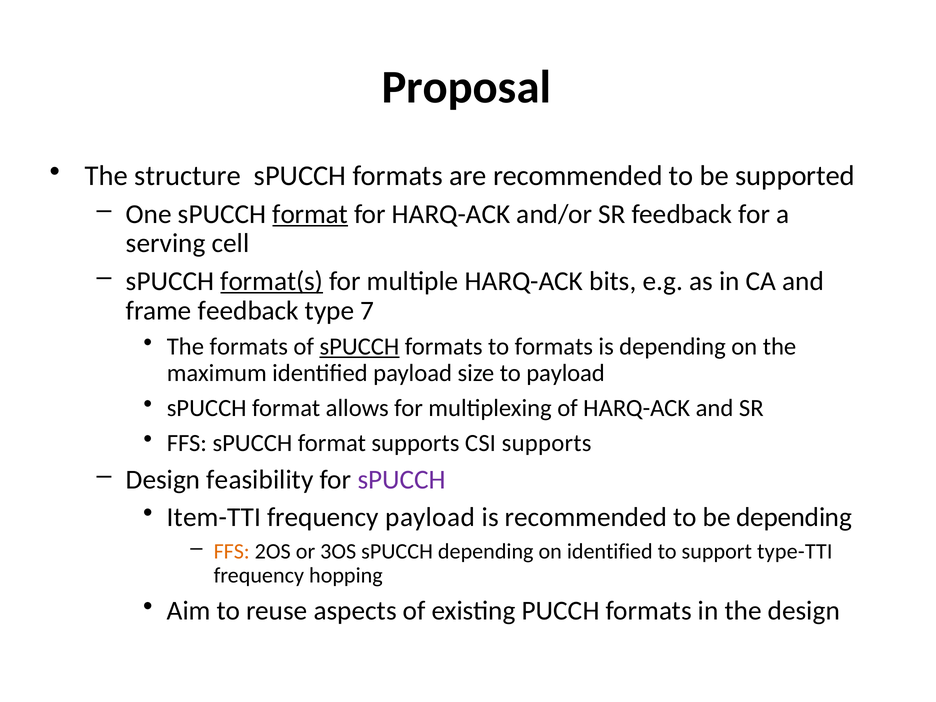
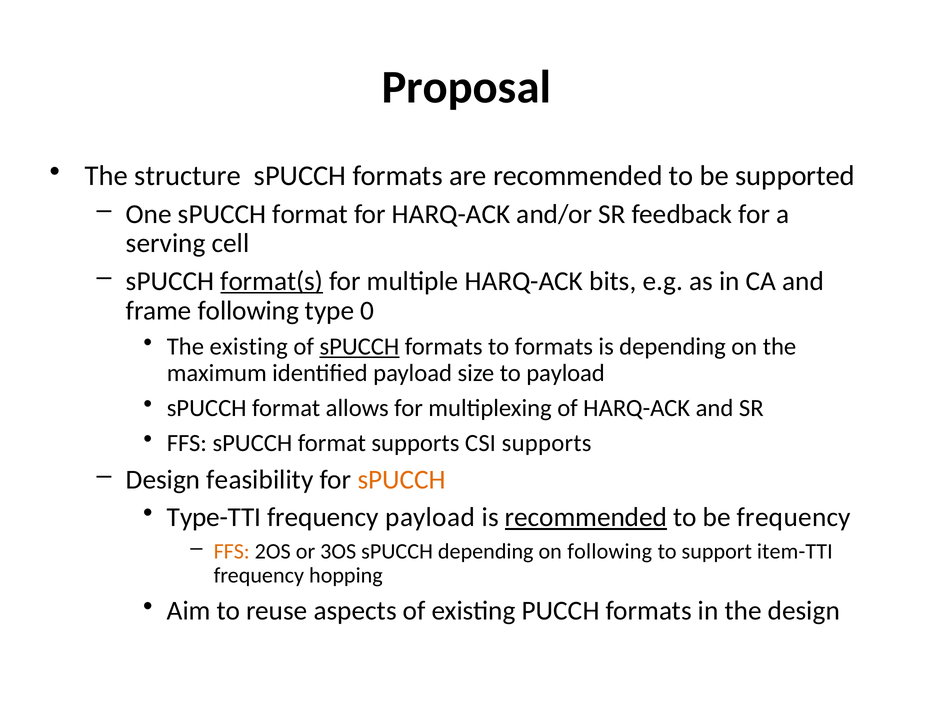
format underline: present -> none (310, 214)
frame feedback: feedback -> following (248, 311)
7: 7 -> 0 (367, 311)
The formats: formats -> existing (249, 347)
sPUCCH colour: purple -> orange (402, 480)
Item-TTI: Item-TTI -> Type-TTI (214, 517)
recommended underline: none -> present (586, 517)
be depending: depending -> frequency (794, 517)
on identified: identified -> following (610, 551)
type-TTI: type-TTI -> item-TTI (795, 551)
